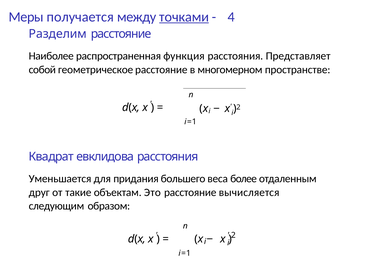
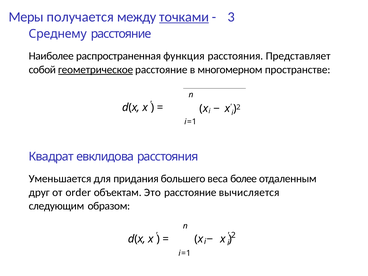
4: 4 -> 3 (231, 17)
Разделим: Разделим -> Среднему (58, 34)
геометрическое underline: none -> present (96, 70)
такие: такие -> order (78, 193)
